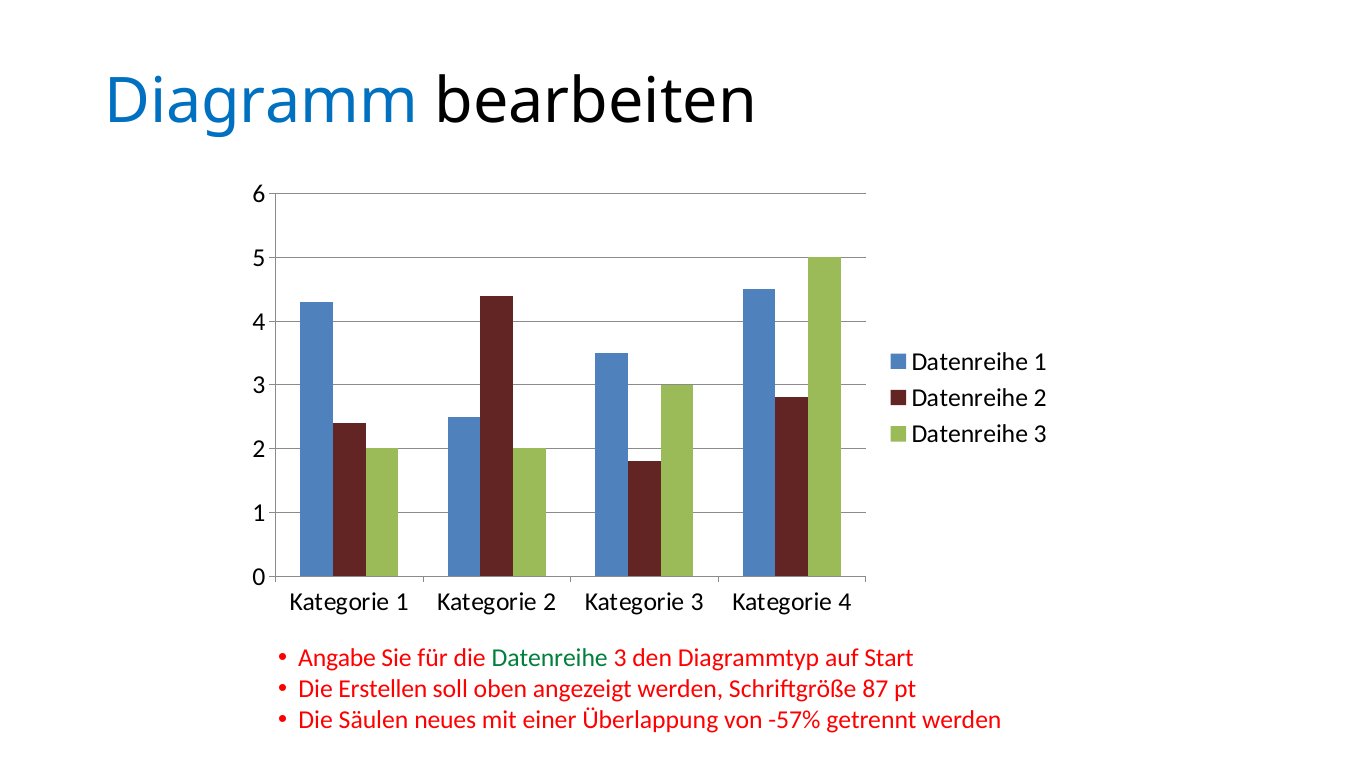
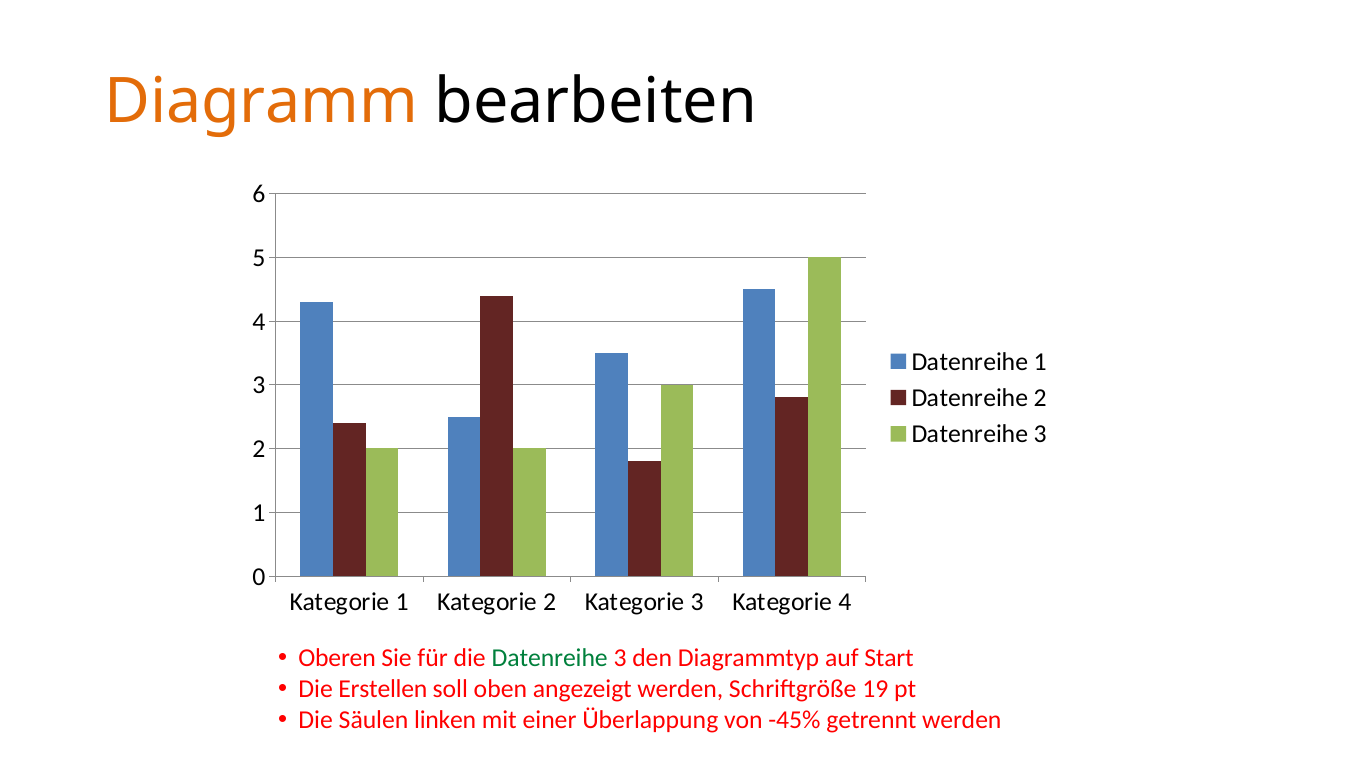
Diagramm colour: blue -> orange (261, 101)
Angabe: Angabe -> Oberen (337, 658)
87: 87 -> 19 (875, 689)
neues: neues -> linken (445, 720)
-57%: -57% -> -45% (794, 720)
